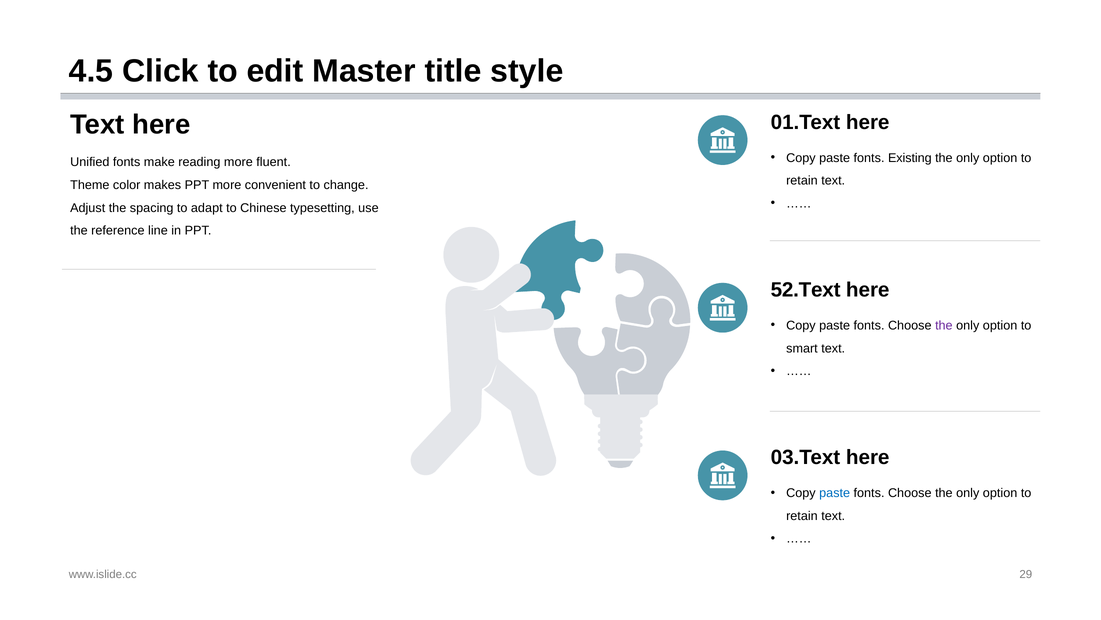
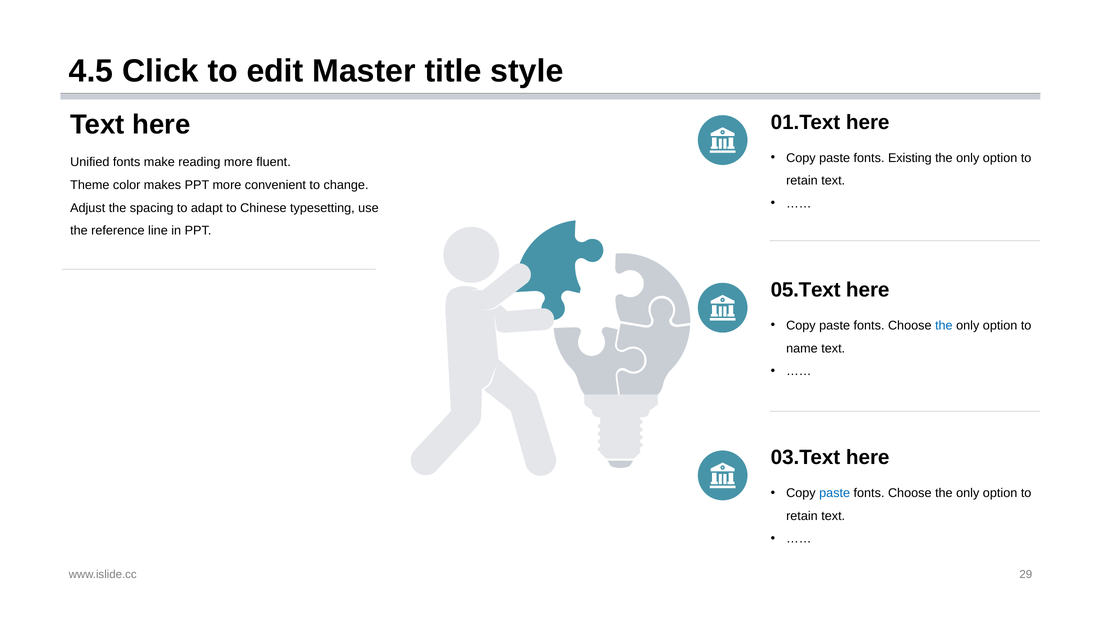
52.Text: 52.Text -> 05.Text (806, 290)
the colour: purple -> blue (944, 325)
smart: smart -> name (802, 348)
